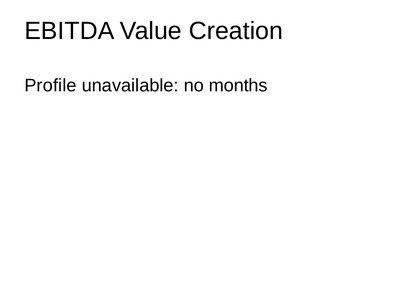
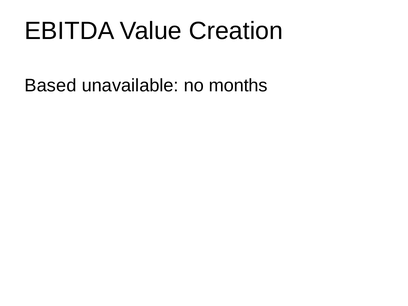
Profile: Profile -> Based (51, 86)
